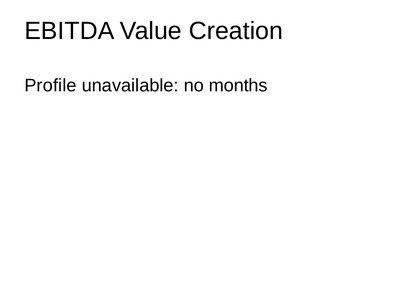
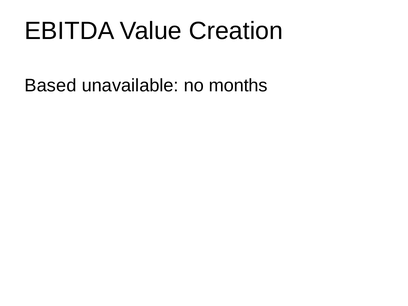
Profile: Profile -> Based (51, 86)
